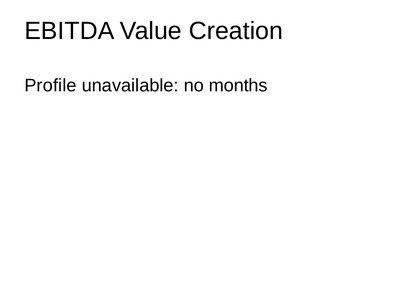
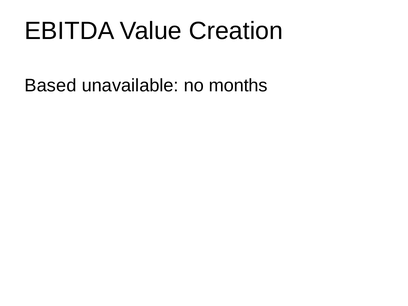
Profile: Profile -> Based (51, 86)
